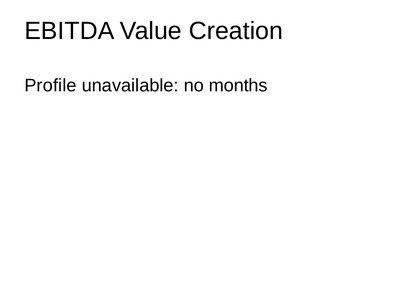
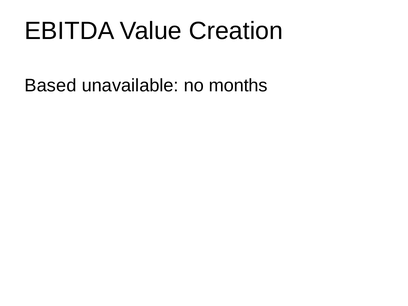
Profile: Profile -> Based (51, 86)
